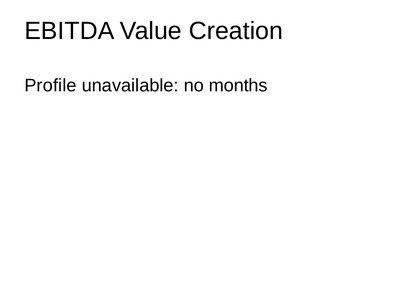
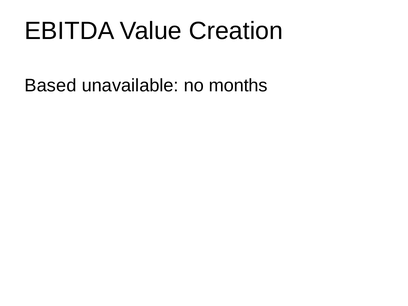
Profile: Profile -> Based (51, 86)
